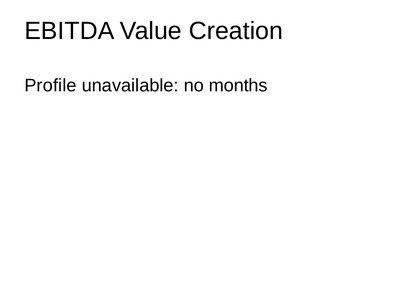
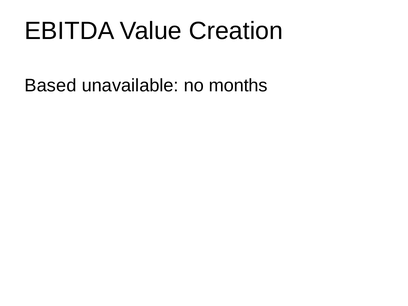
Profile: Profile -> Based (51, 86)
